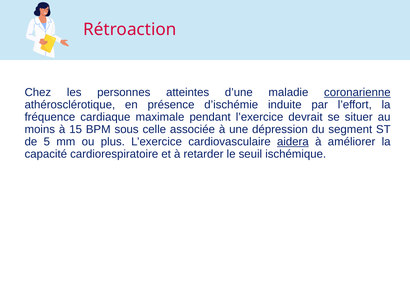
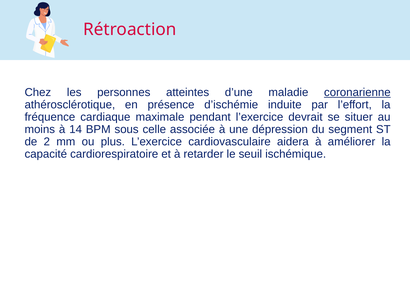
15: 15 -> 14 (76, 129)
5: 5 -> 2 (47, 142)
aidera underline: present -> none (293, 142)
